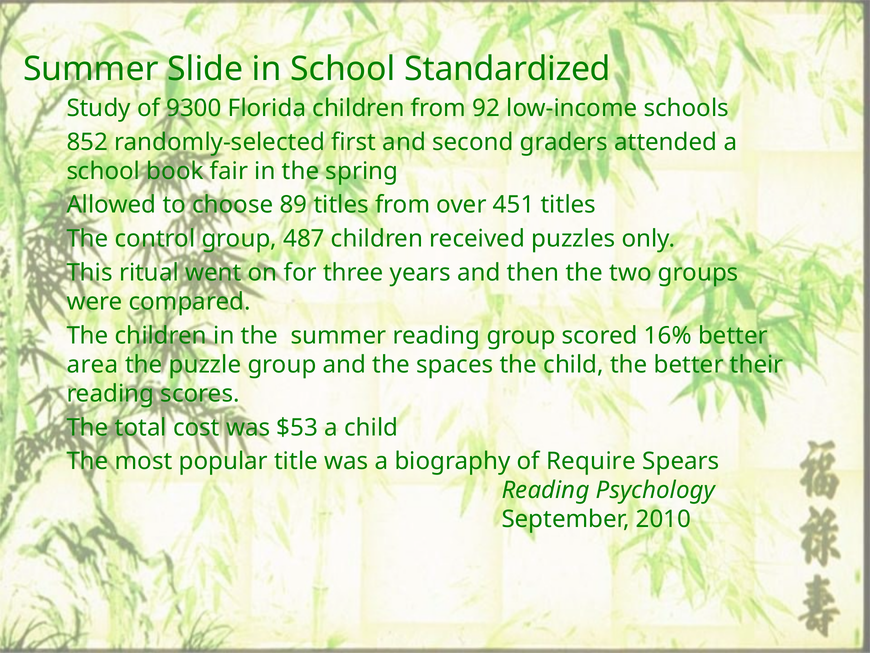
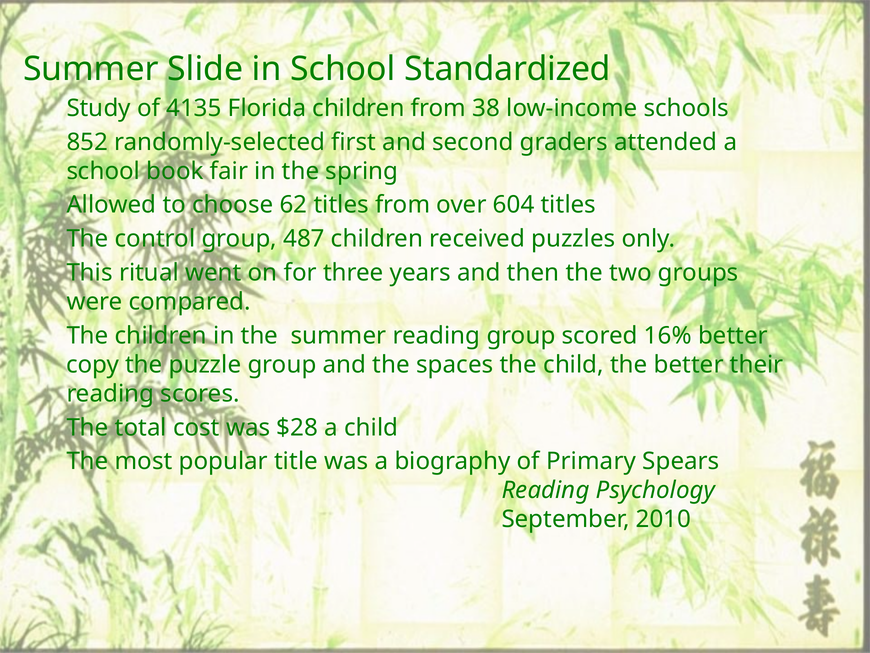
9300: 9300 -> 4135 (194, 108)
92: 92 -> 38 (486, 108)
89: 89 -> 62 (293, 205)
451: 451 -> 604 (514, 205)
area: area -> copy (93, 364)
$53: $53 -> $28 (297, 427)
Require: Require -> Primary (591, 461)
